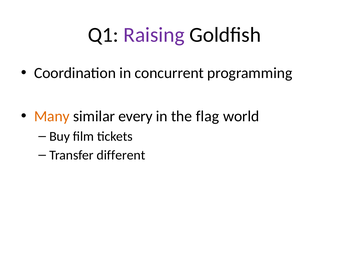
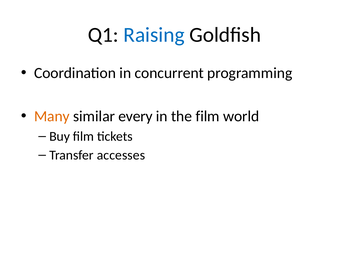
Raising colour: purple -> blue (154, 35)
the flag: flag -> film (208, 117)
different: different -> accesses (121, 156)
